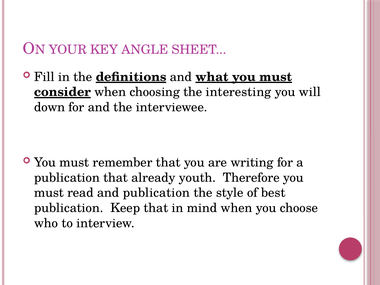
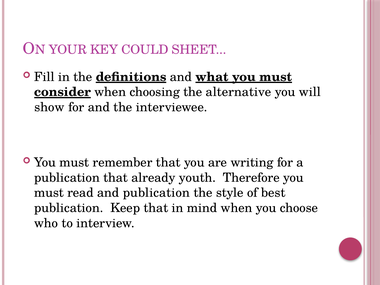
ANGLE: ANGLE -> COULD (145, 50)
interesting: interesting -> alternative (239, 92)
down: down -> show (49, 107)
